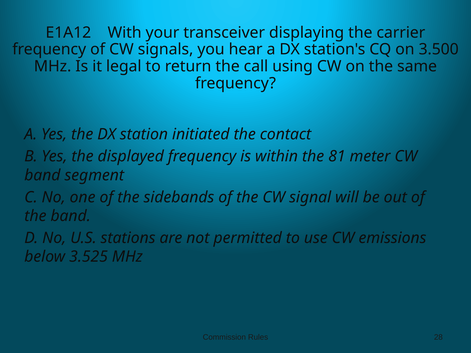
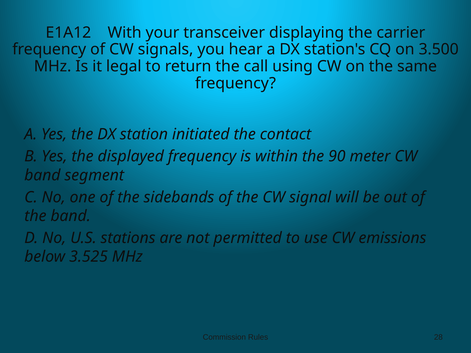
81: 81 -> 90 (337, 157)
